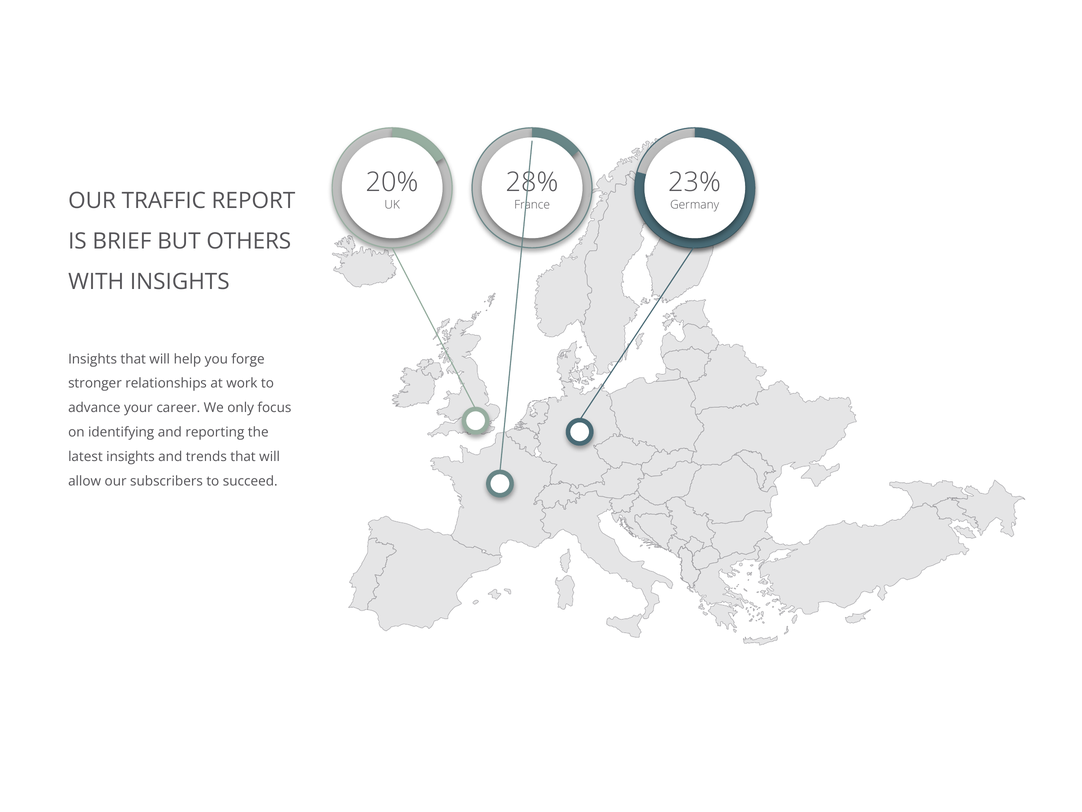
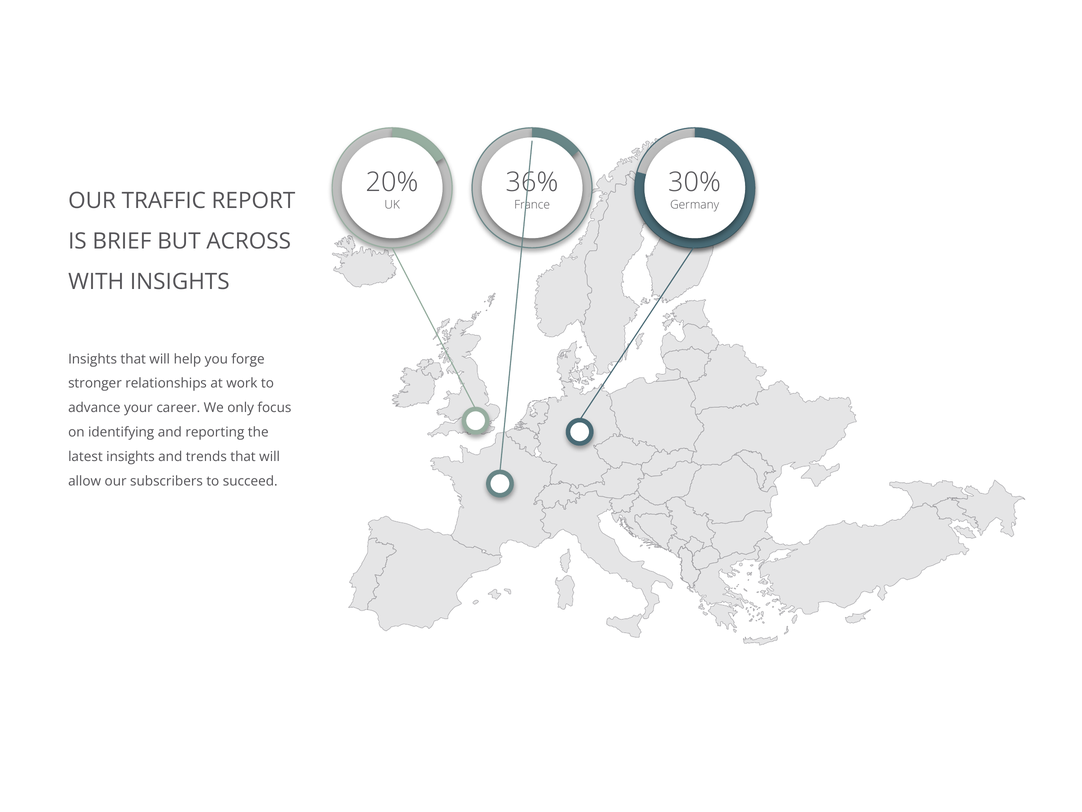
28%: 28% -> 36% (532, 182)
23%: 23% -> 30% (695, 182)
OTHERS: OTHERS -> ACROSS (249, 241)
